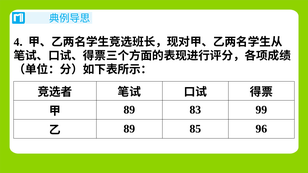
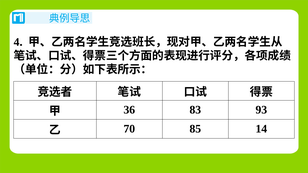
89: 89 -> 36 (129, 110)
99: 99 -> 93 (261, 110)
89: 89 -> 70 (129, 129)
96: 96 -> 14 (261, 129)
